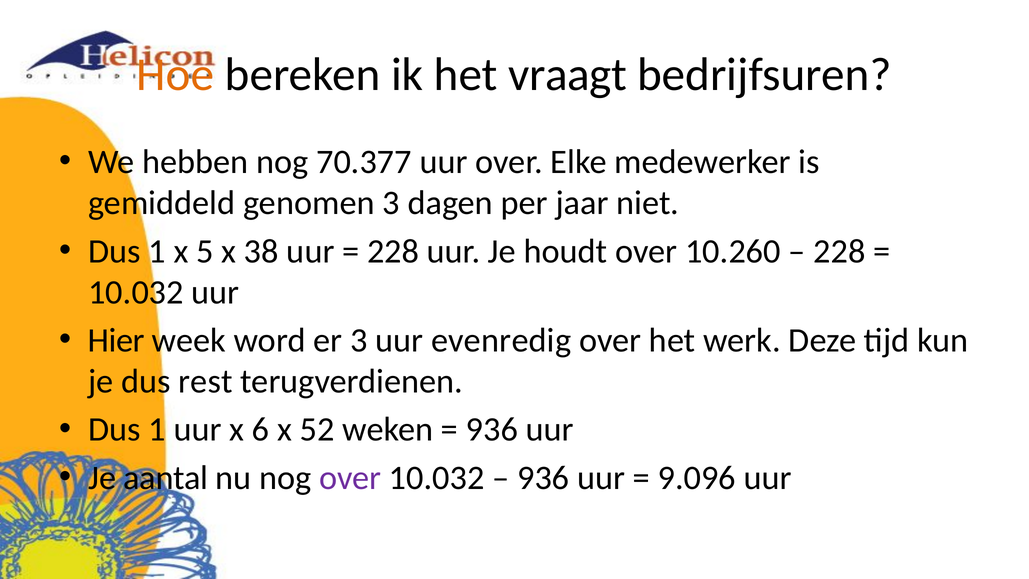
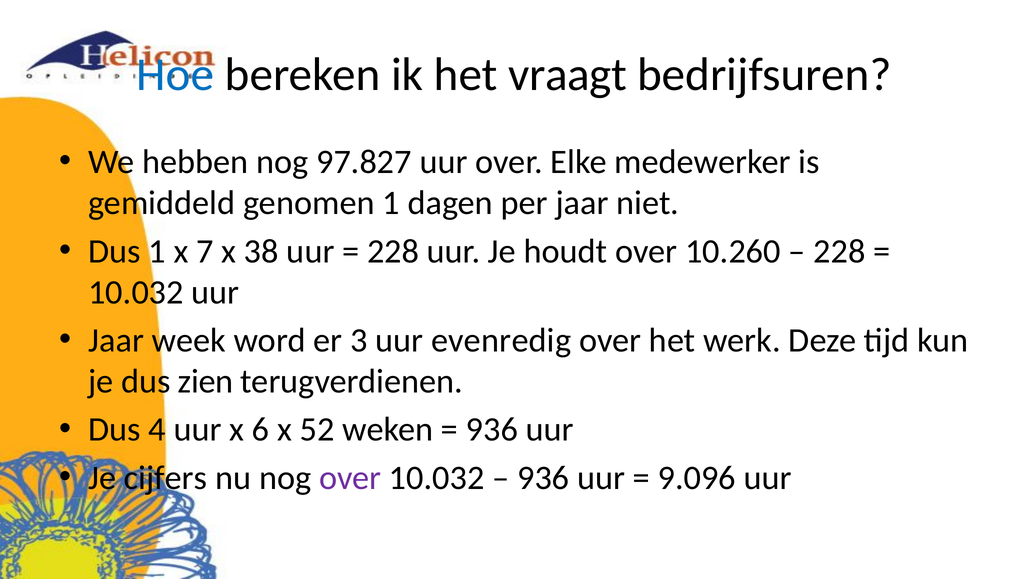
Hoe colour: orange -> blue (175, 75)
70.377: 70.377 -> 97.827 (364, 162)
genomen 3: 3 -> 1 (391, 203)
5: 5 -> 7 (205, 251)
Hier: Hier -> Jaar (116, 340)
rest: rest -> zien (206, 381)
1: 1 -> 4 (157, 430)
aantal: aantal -> cijfers (166, 478)
